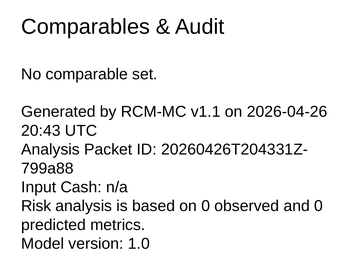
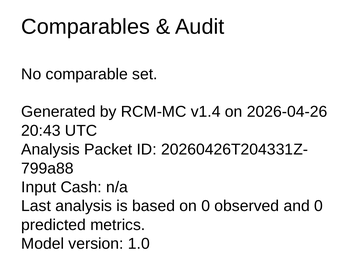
v1.1: v1.1 -> v1.4 (206, 112)
Risk: Risk -> Last (36, 206)
